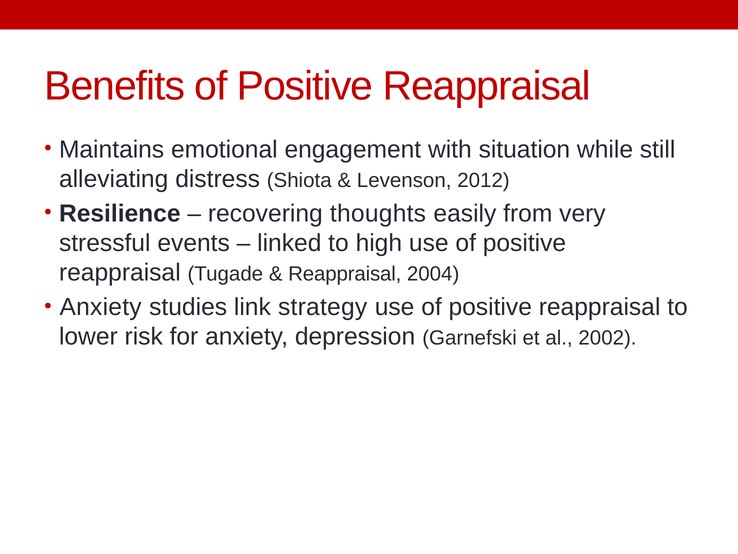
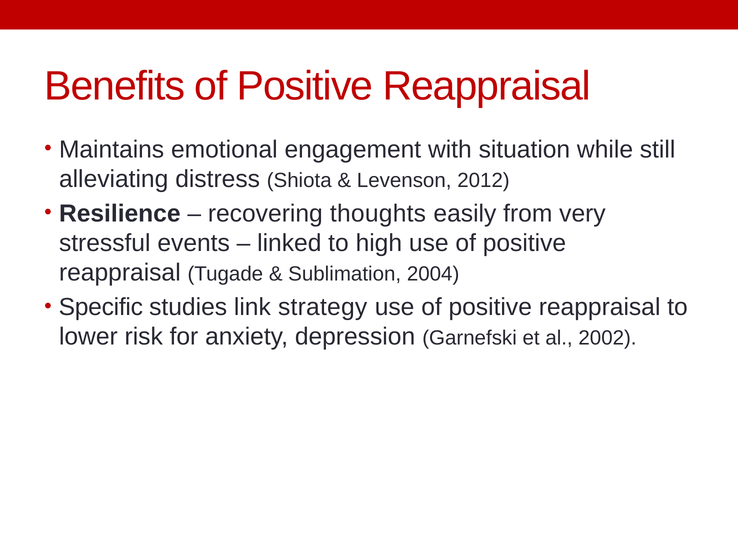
Reappraisal: Reappraisal -> Sublimation (345, 274)
Anxiety: Anxiety -> Specific (101, 307)
